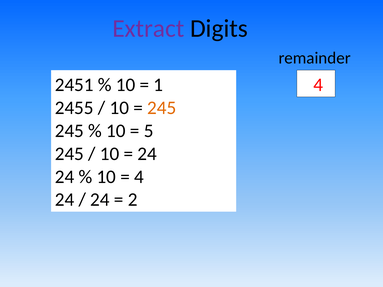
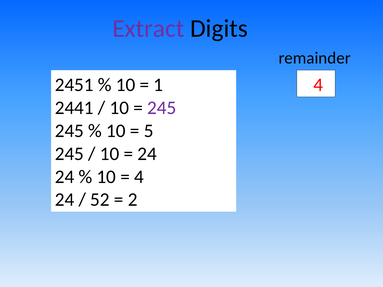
2455: 2455 -> 2441 (74, 108)
245 colour: orange -> purple (162, 108)
24: 24 -> 52 (100, 200)
